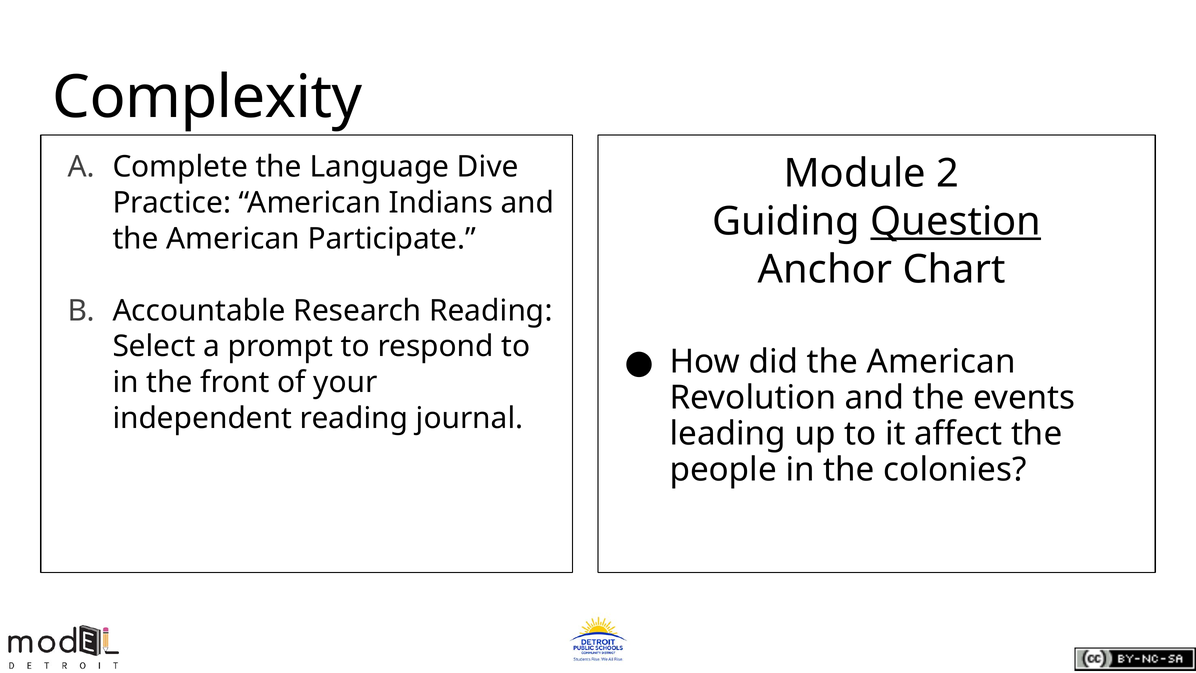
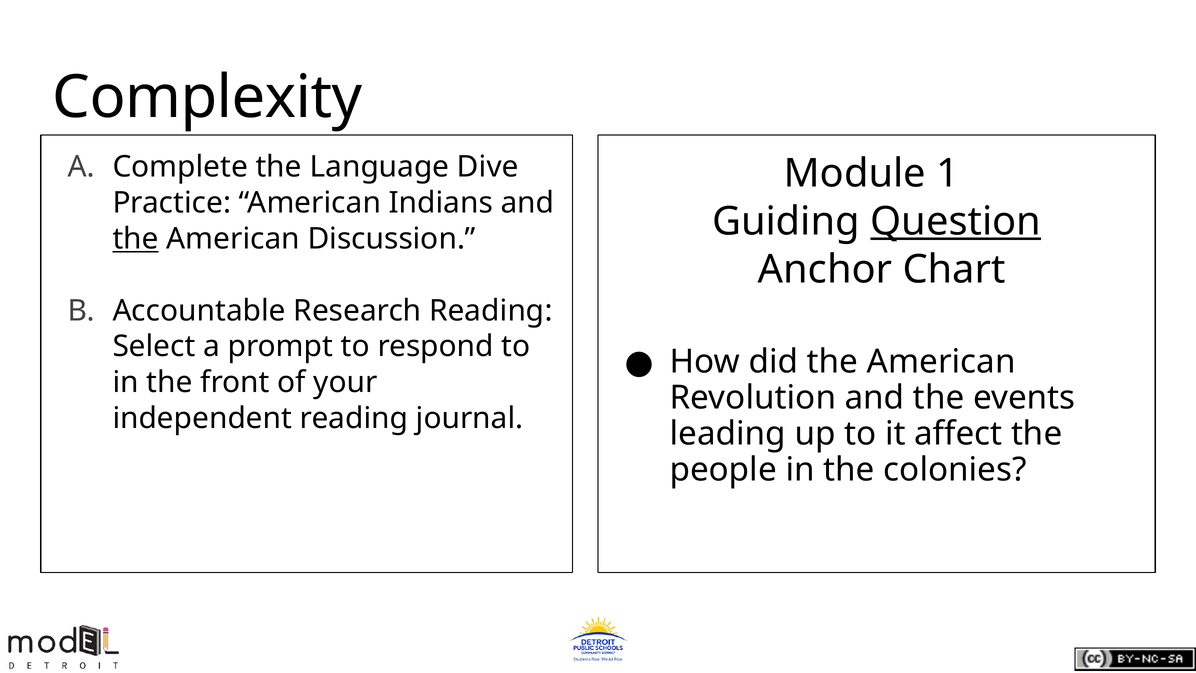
2: 2 -> 1 (948, 174)
the underline: none -> present (136, 239)
Participate: Participate -> Discussion (392, 239)
